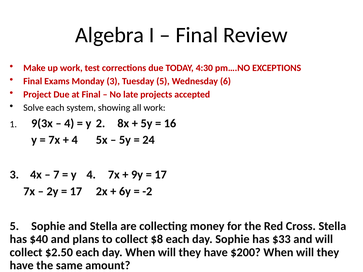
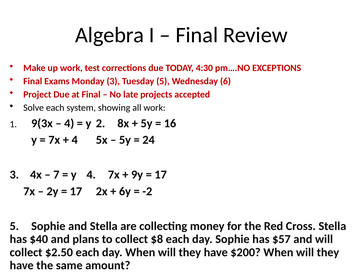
$33: $33 -> $57 (281, 239)
